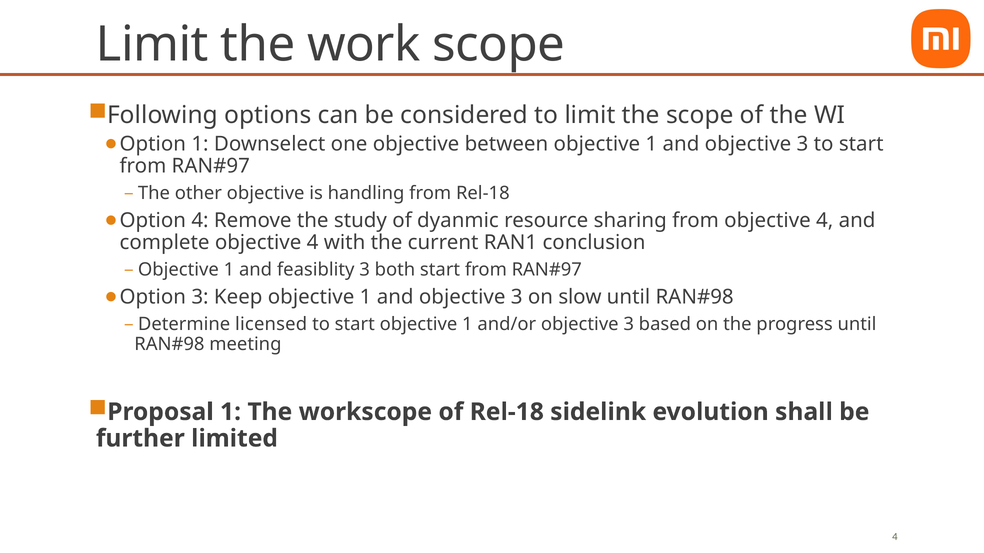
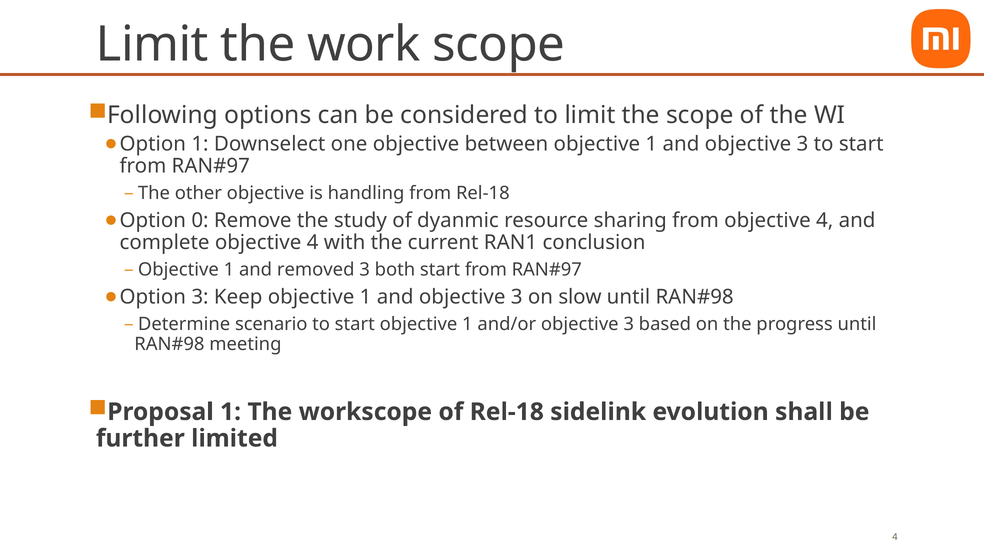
Option 4: 4 -> 0 (200, 221)
feasiblity: feasiblity -> removed (316, 270)
licensed: licensed -> scenario (271, 324)
